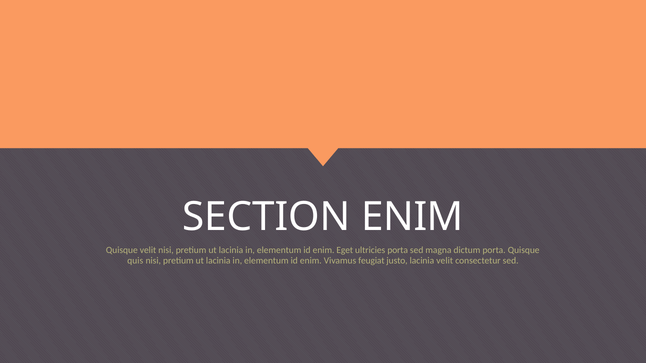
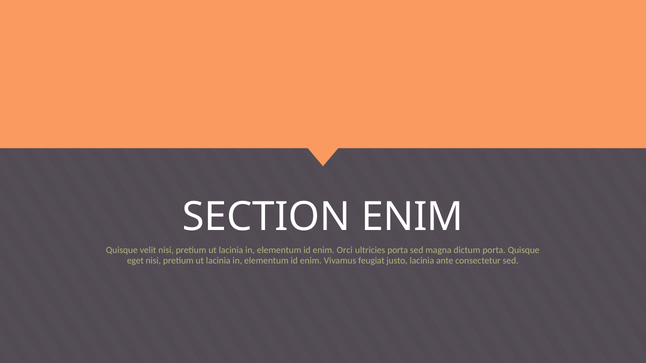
Eget: Eget -> Orci (345, 251)
quis: quis -> eget (135, 261)
lacinia velit: velit -> ante (445, 261)
